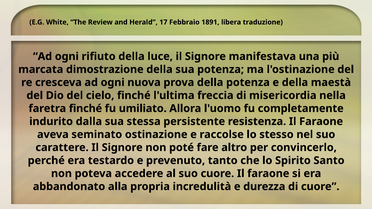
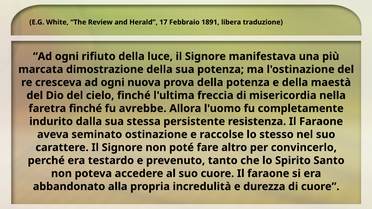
umiliato: umiliato -> avrebbe (143, 109)
